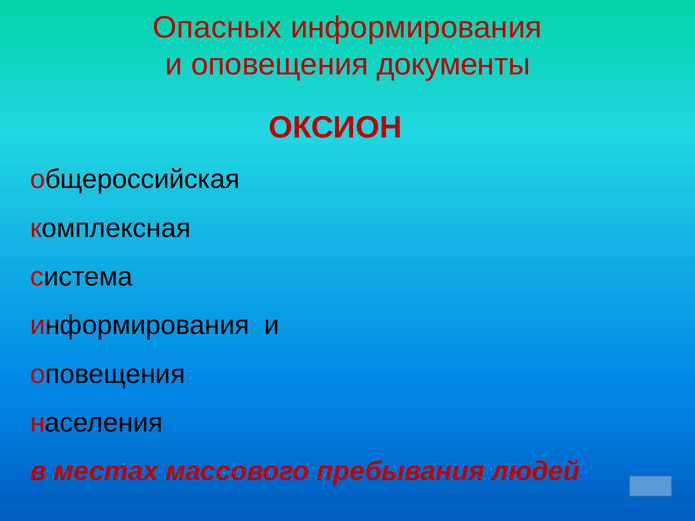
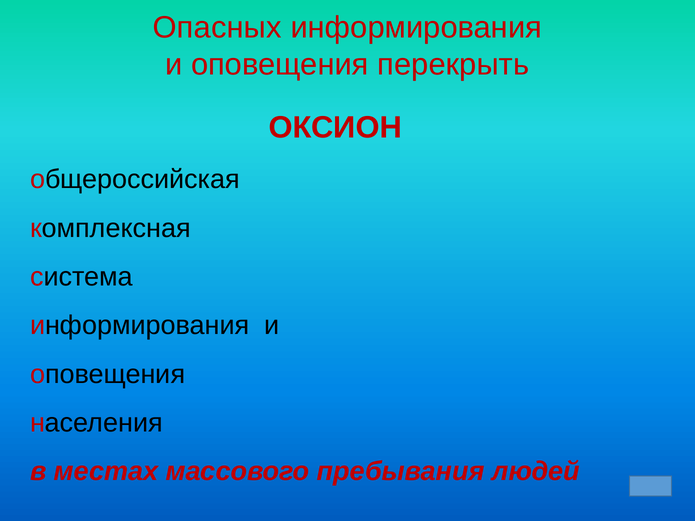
документы: документы -> перекрыть (453, 65)
